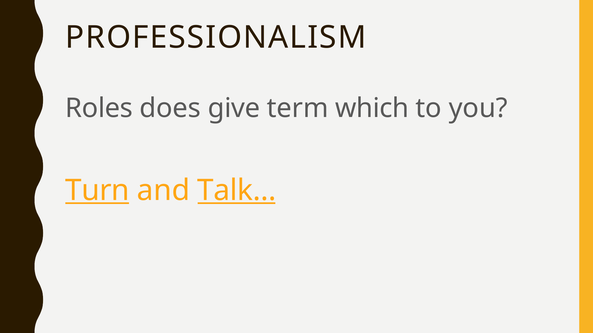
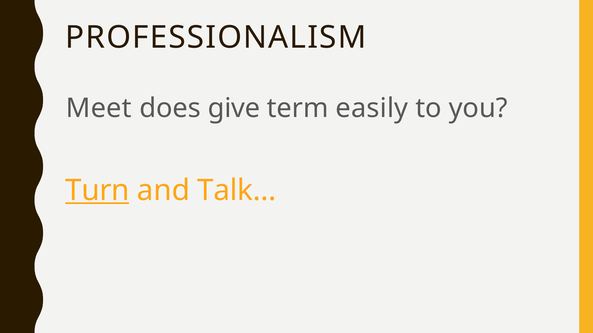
Roles: Roles -> Meet (99, 108)
which: which -> easily (372, 108)
Talk… underline: present -> none (237, 191)
